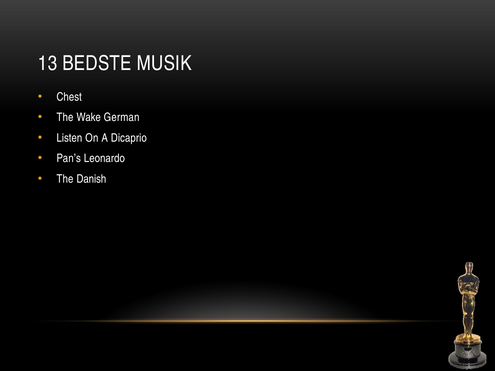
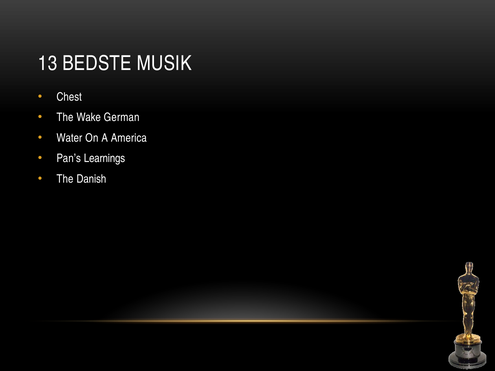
Listen: Listen -> Water (69, 138)
Dicaprio: Dicaprio -> America (129, 138)
Leonardo: Leonardo -> Learnings (104, 158)
